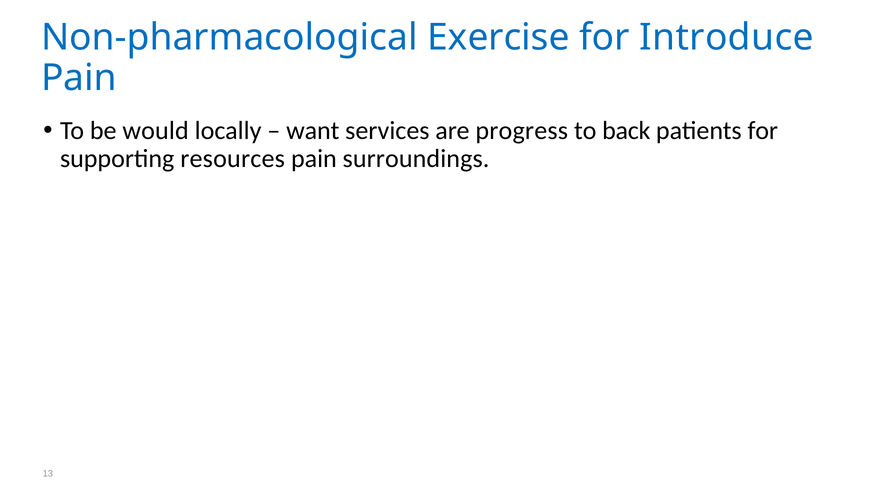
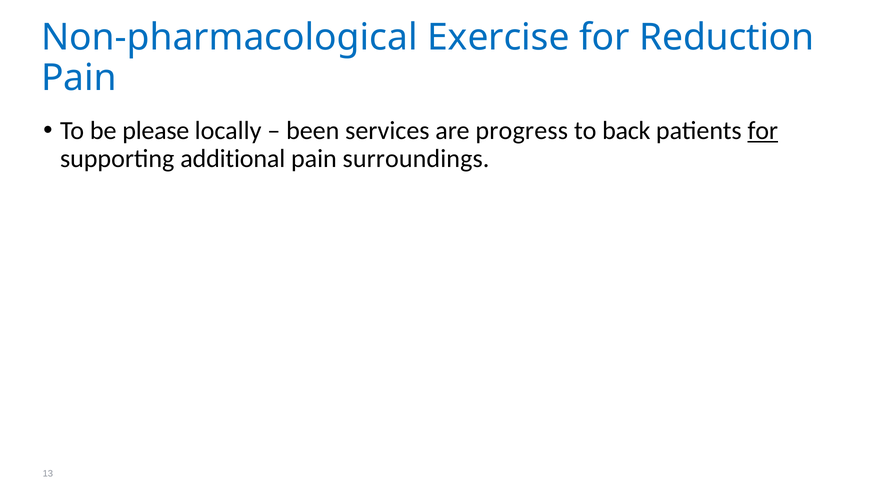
Introduce: Introduce -> Reduction (727, 38)
would: would -> please (156, 130)
want: want -> been (313, 130)
for underline: none -> present (763, 130)
resources: resources -> additional (233, 158)
